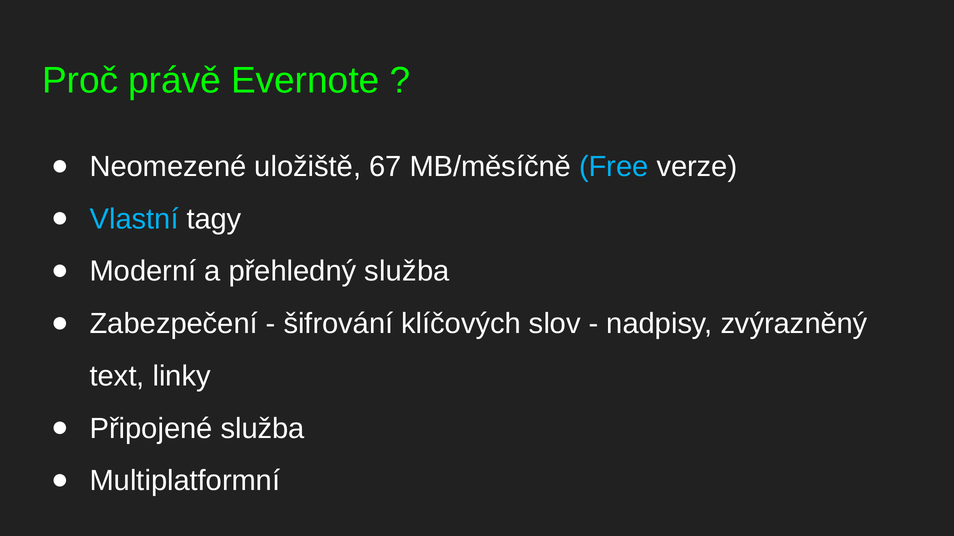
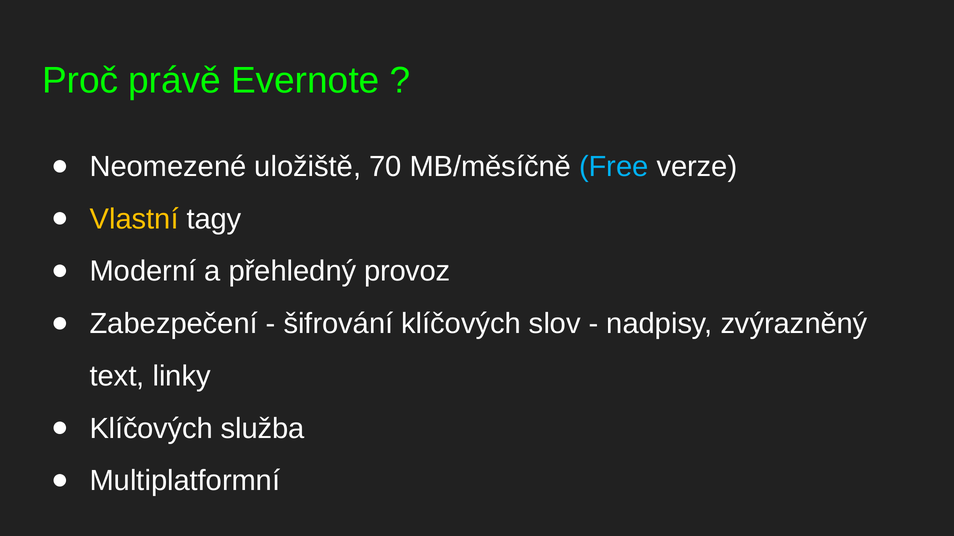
67: 67 -> 70 (385, 167)
Vlastní colour: light blue -> yellow (134, 219)
přehledný služba: služba -> provoz (407, 272)
Připojené: Připojené -> Klíčových (151, 429)
